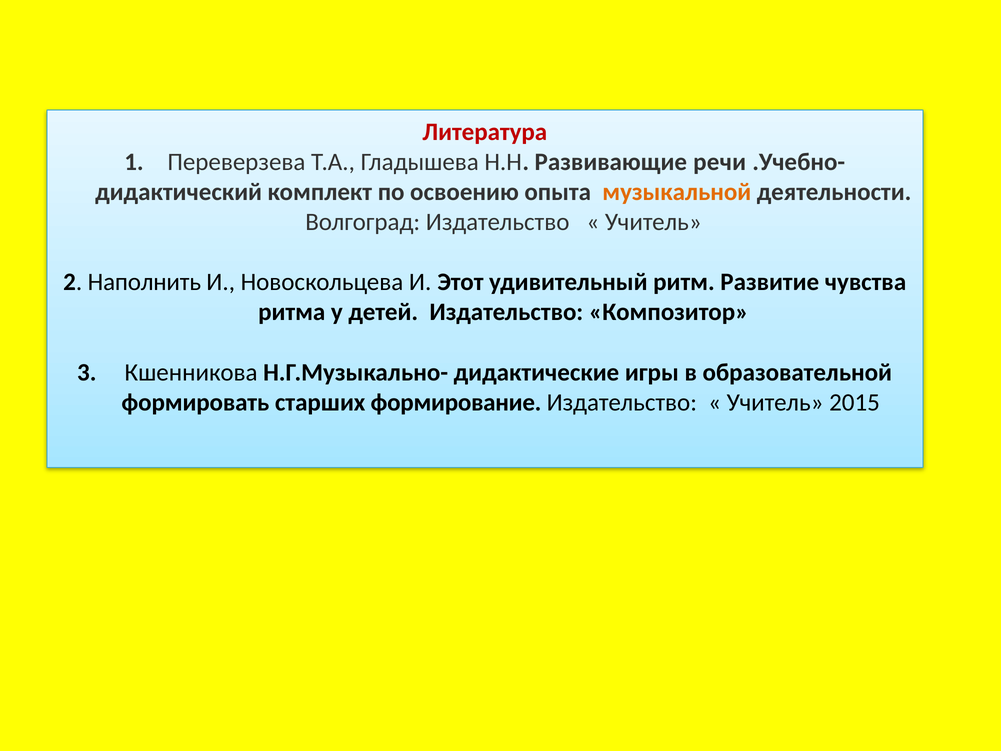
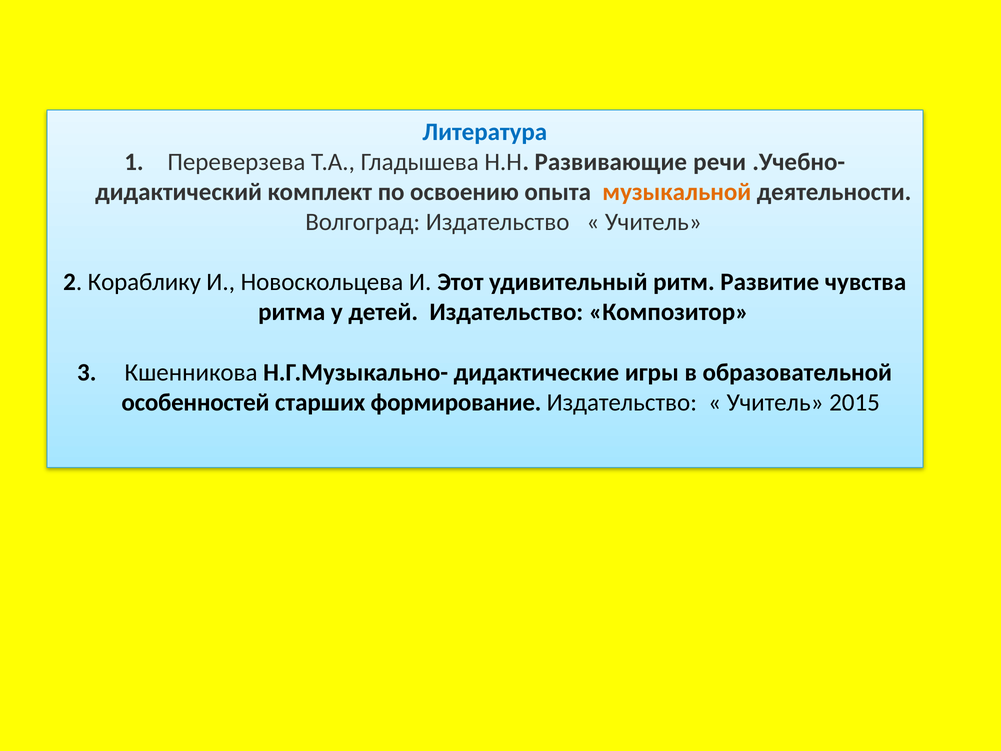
Литература colour: red -> blue (485, 132)
Наполнить: Наполнить -> Кораблику (144, 282)
формировать: формировать -> особенностей (195, 402)
